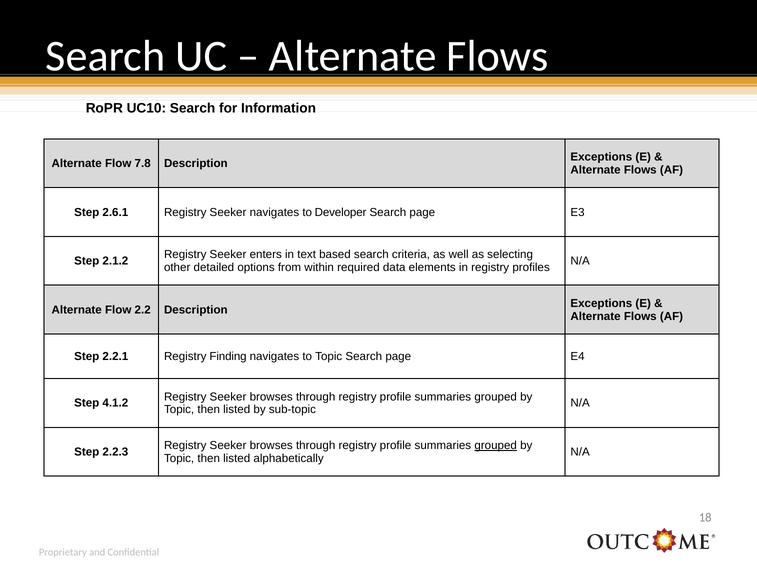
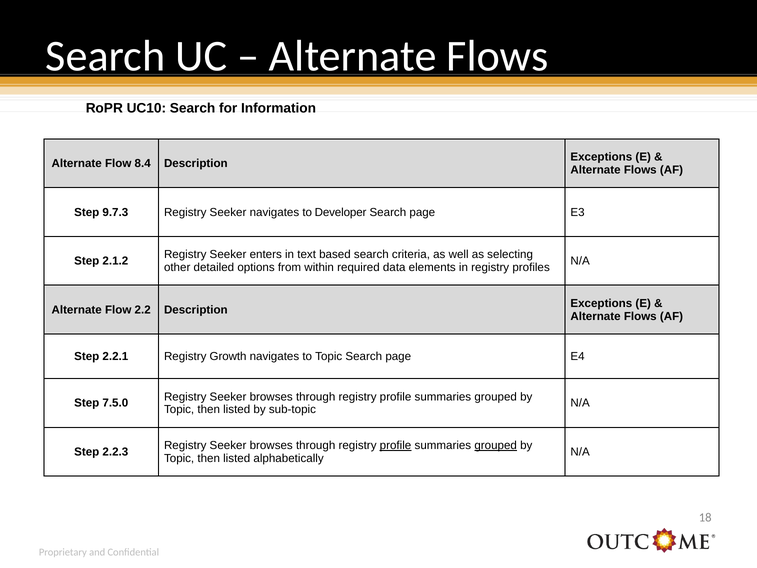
7.8: 7.8 -> 8.4 (143, 163)
2.6.1: 2.6.1 -> 9.7.3 (115, 212)
Finding: Finding -> Growth (228, 356)
4.1.2: 4.1.2 -> 7.5.0 (115, 403)
profile underline: none -> present (396, 445)
